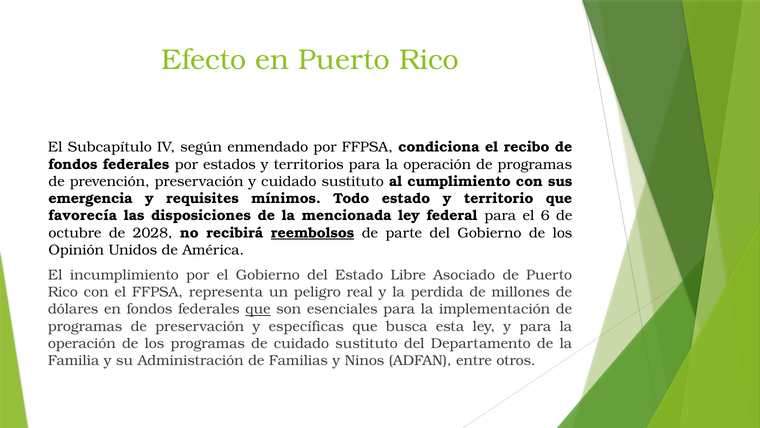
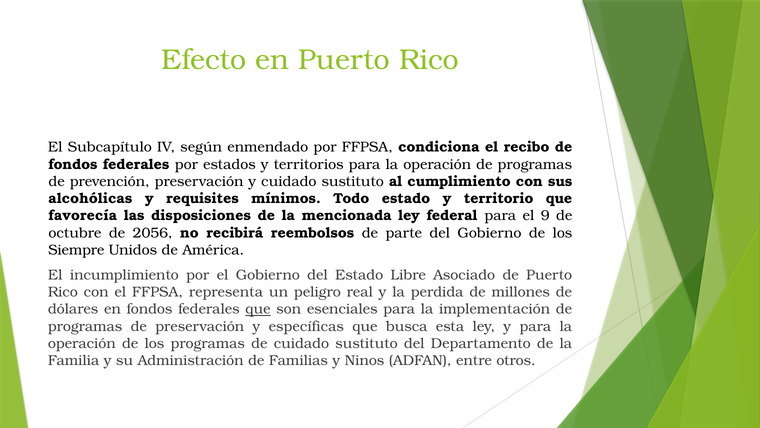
emergencia: emergencia -> alcohólicas (90, 198)
6: 6 -> 9 (545, 215)
2028: 2028 -> 2056 (153, 233)
reembolsos underline: present -> none (313, 233)
Opinión: Opinión -> Siempre (76, 250)
